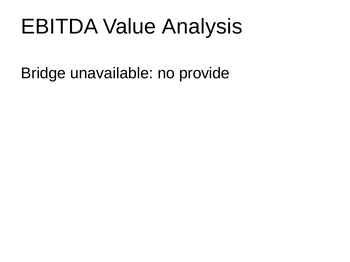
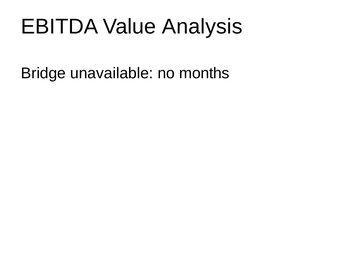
provide: provide -> months (204, 73)
